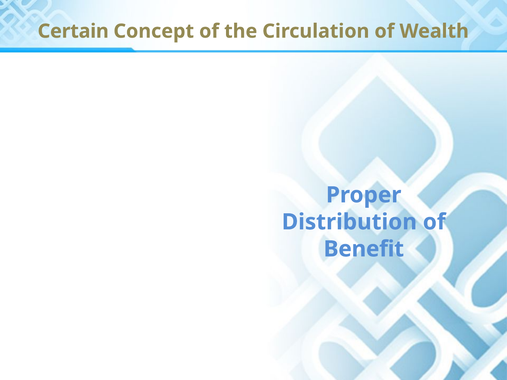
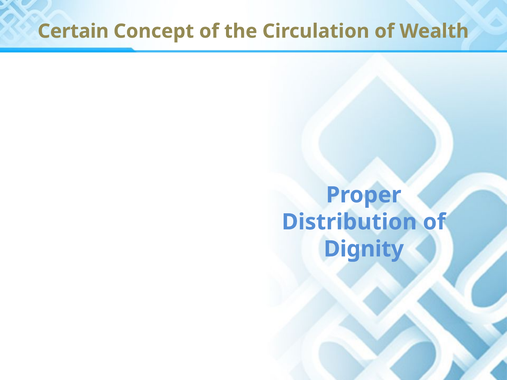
Benefit: Benefit -> Dignity (364, 249)
